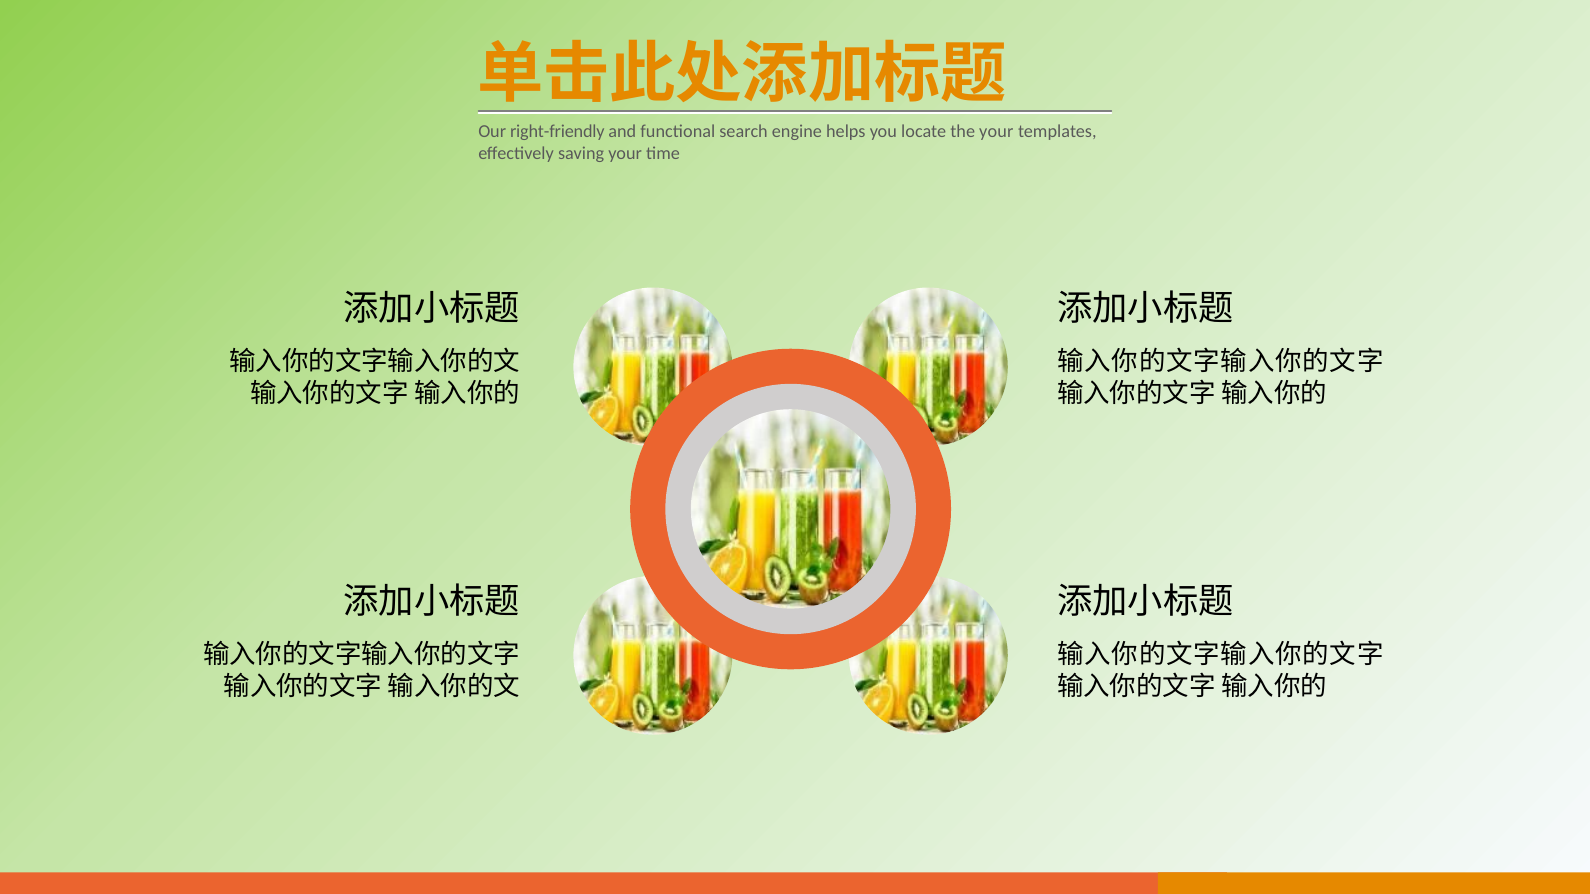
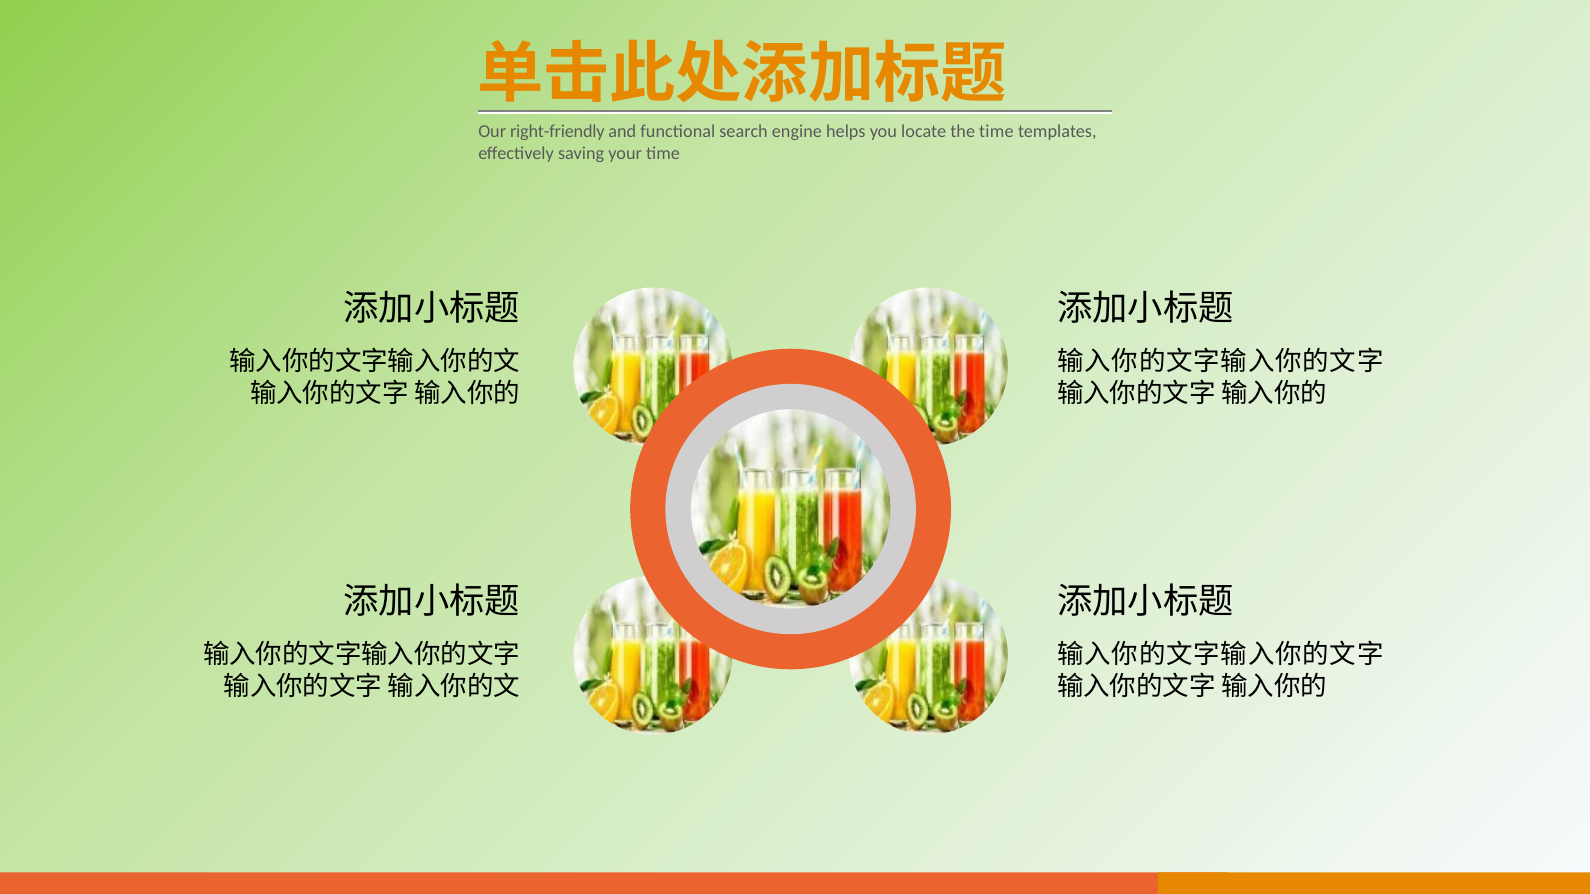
the your: your -> time (996, 132)
